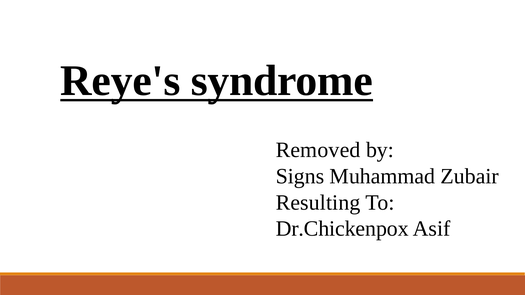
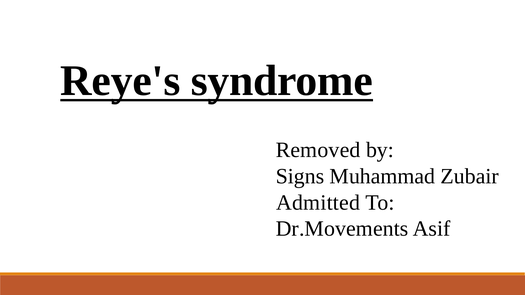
Resulting: Resulting -> Admitted (318, 203)
Dr.Chickenpox: Dr.Chickenpox -> Dr.Movements (342, 229)
